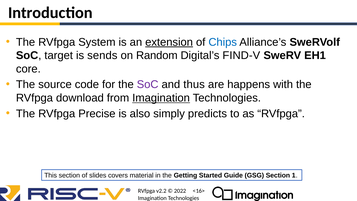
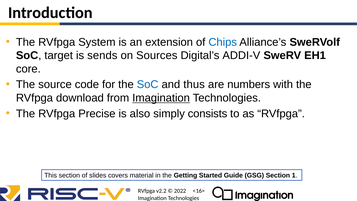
extension underline: present -> none (169, 42)
Random: Random -> Sources (157, 55)
FIND-V: FIND-V -> ADDI-V (241, 55)
SoC colour: purple -> blue (148, 84)
happens: happens -> numbers (249, 84)
predicts: predicts -> consists (208, 113)
